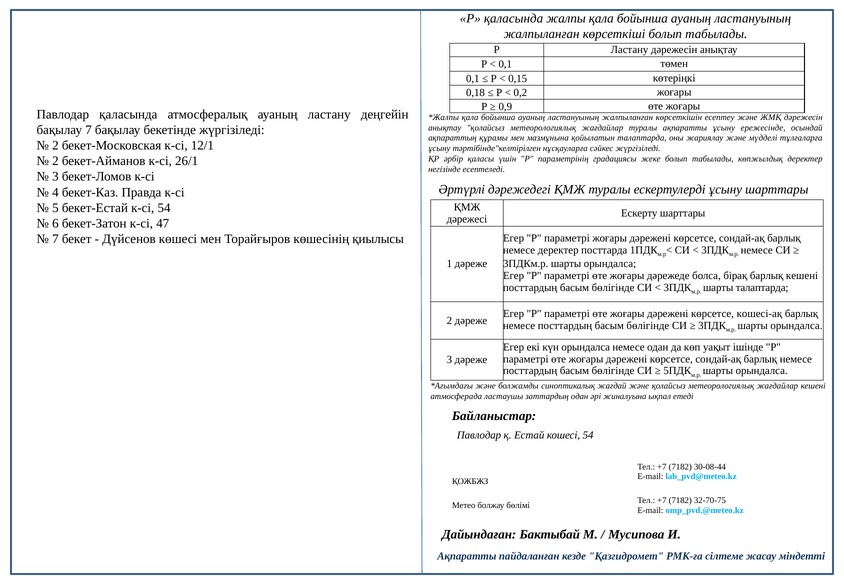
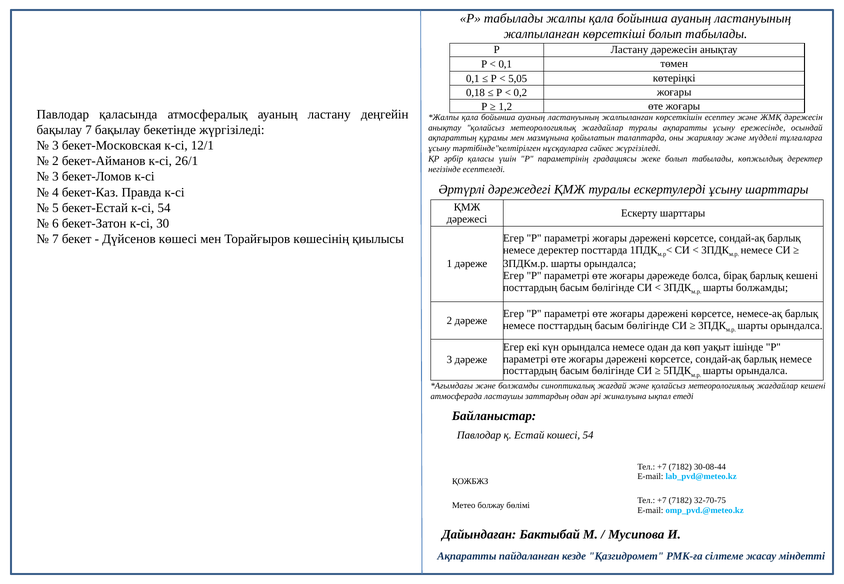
Р қаласында: қаласында -> табылады (514, 19)
0,15: 0,15 -> 5,05 (518, 79)
0,9: 0,9 -> 1,2 (505, 107)
2: 2 -> 3 (55, 146)
47: 47 -> 30 (163, 224)
шарты талаптарда: талаптарда -> болжамды (762, 288)
кошесi-ақ: кошесi-ақ -> немесе-ақ (759, 314)
